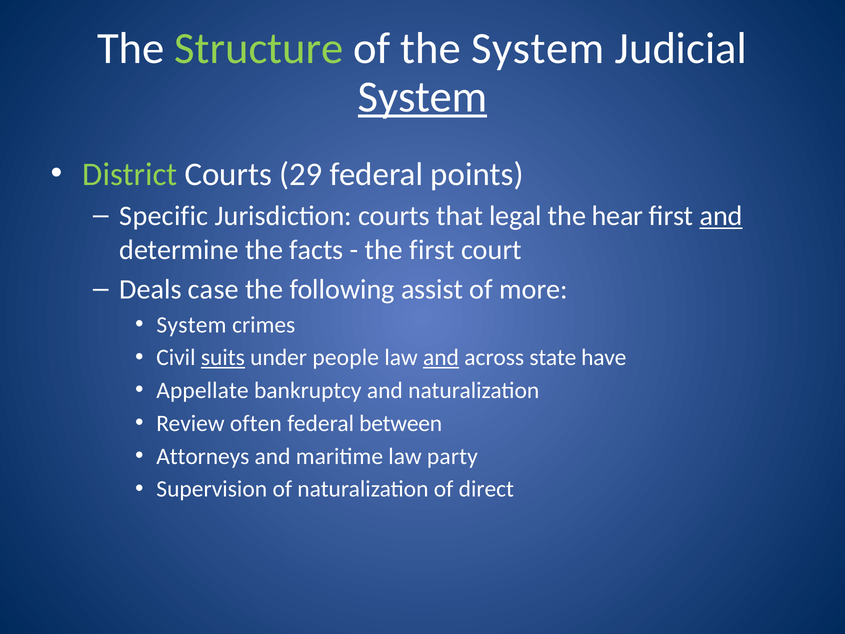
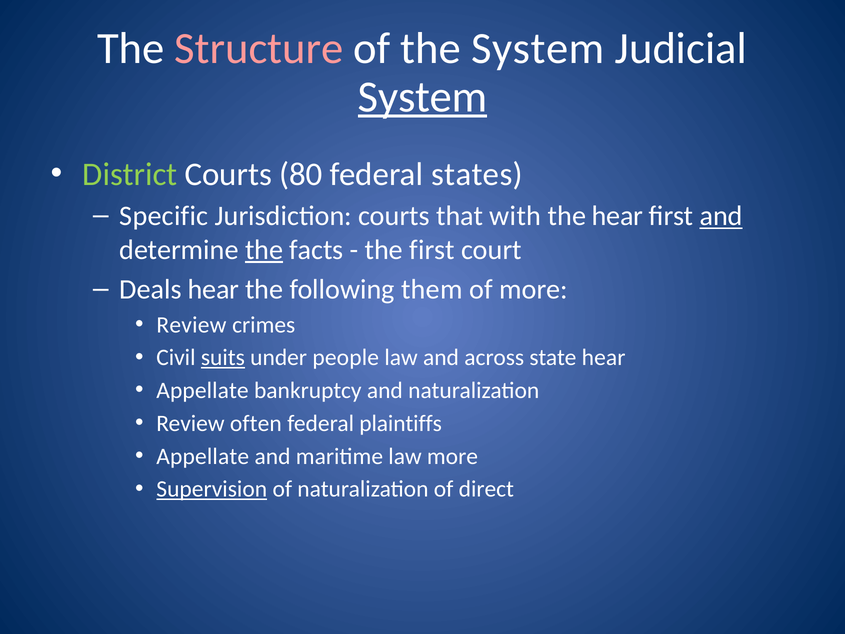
Structure colour: light green -> pink (259, 49)
29: 29 -> 80 (301, 174)
points: points -> states (477, 174)
legal: legal -> with (515, 216)
the underline: none -> present (264, 250)
Deals case: case -> hear (213, 289)
assist: assist -> them (432, 289)
System: System -> Review (191, 325)
and underline: present -> none (441, 357)
state have: have -> hear (604, 357)
between: between -> plaintiffs (401, 423)
Attorneys: Attorneys -> Appellate (203, 456)
law party: party -> more (452, 456)
Supervision underline: none -> present (212, 489)
